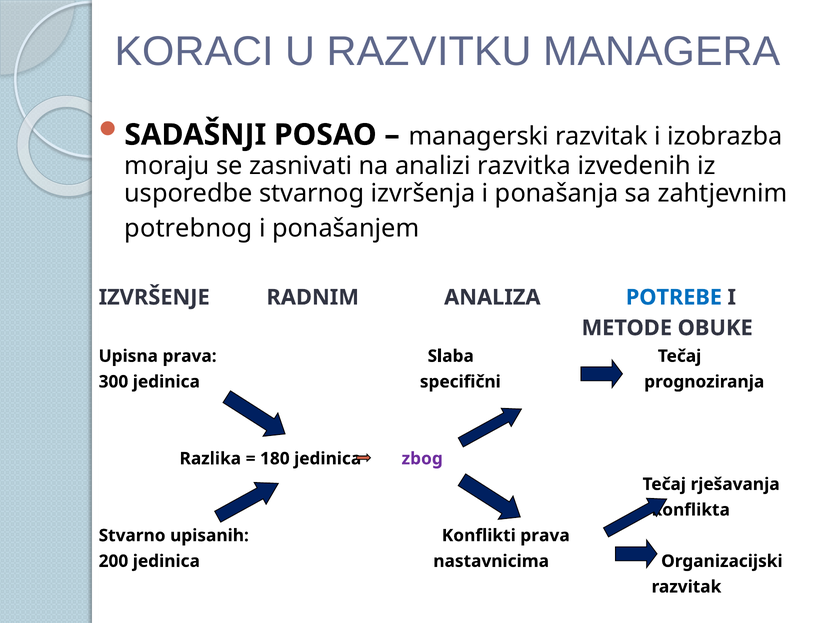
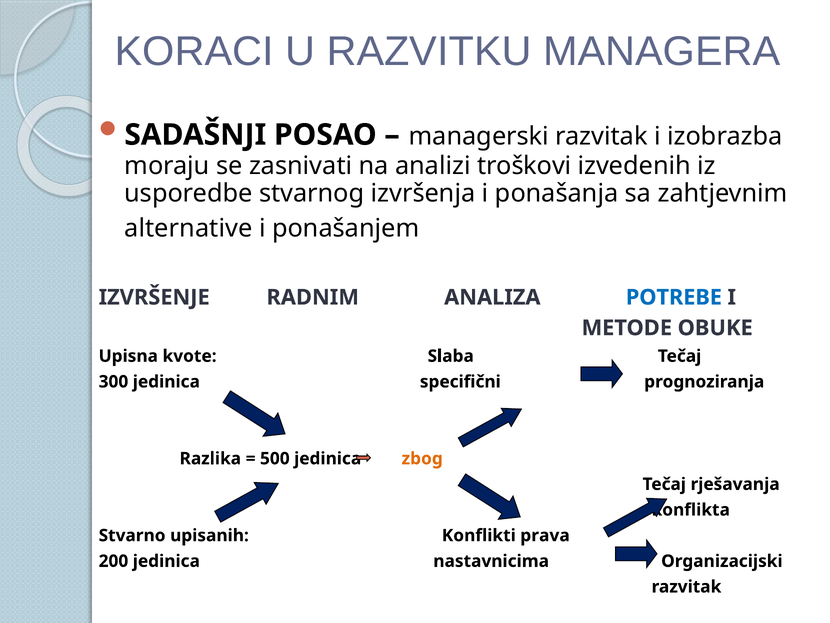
razvitka: razvitka -> troškovi (524, 166)
potrebnog: potrebnog -> alternative (188, 228)
Upisna prava: prava -> kvote (190, 356)
180: 180 -> 500 (275, 458)
zbog colour: purple -> orange (422, 458)
